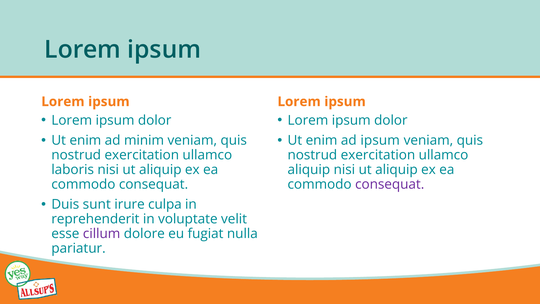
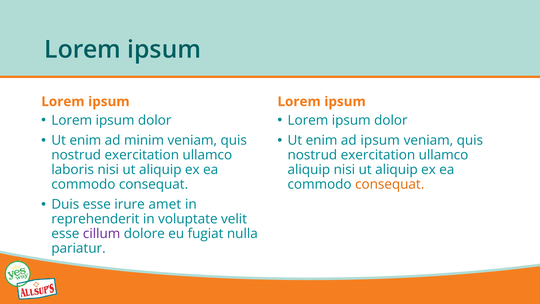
consequat colour: purple -> orange (390, 184)
Duis sunt: sunt -> esse (97, 204)
culpa: culpa -> amet (165, 204)
